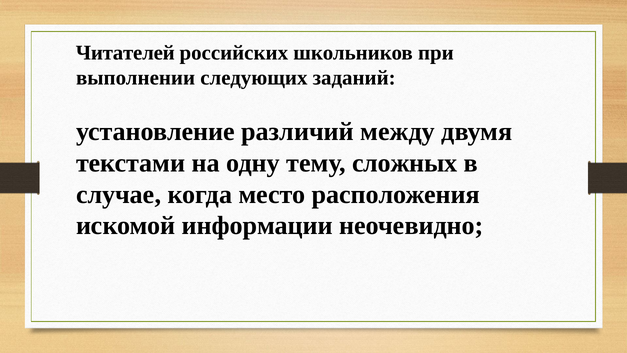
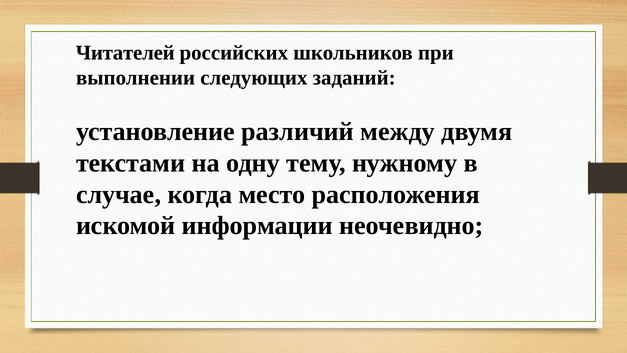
сложных: сложных -> нужному (405, 163)
